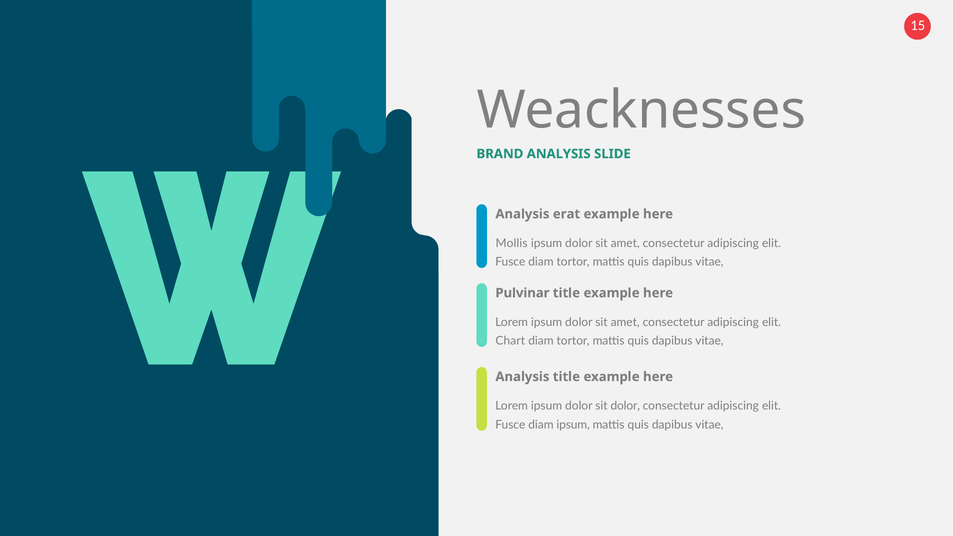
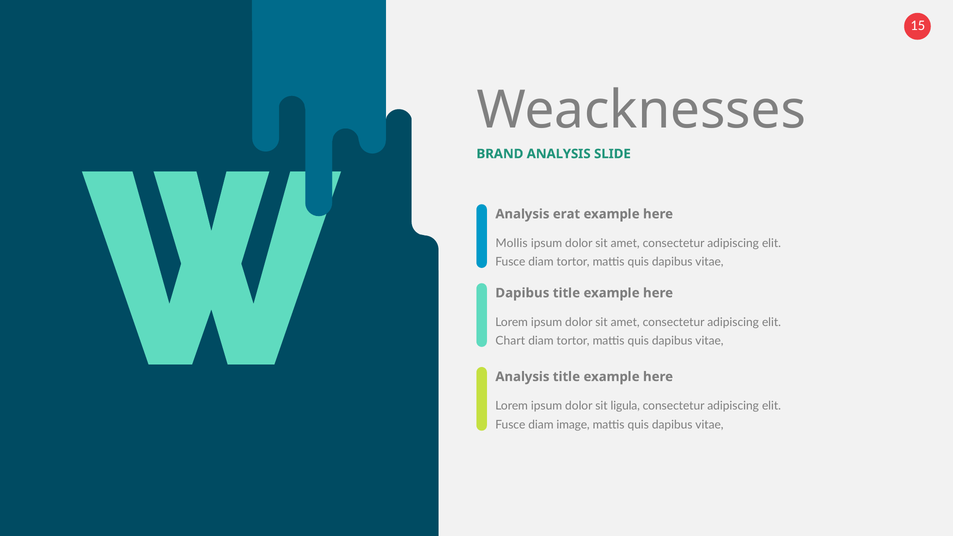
Pulvinar: Pulvinar -> Dapibus (522, 293)
sit dolor: dolor -> ligula (625, 406)
diam ipsum: ipsum -> image (573, 425)
